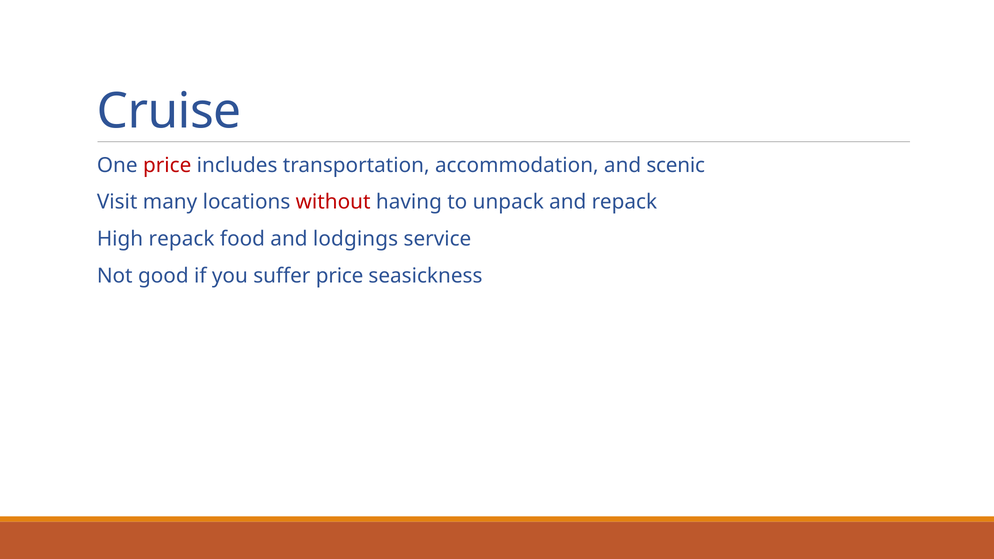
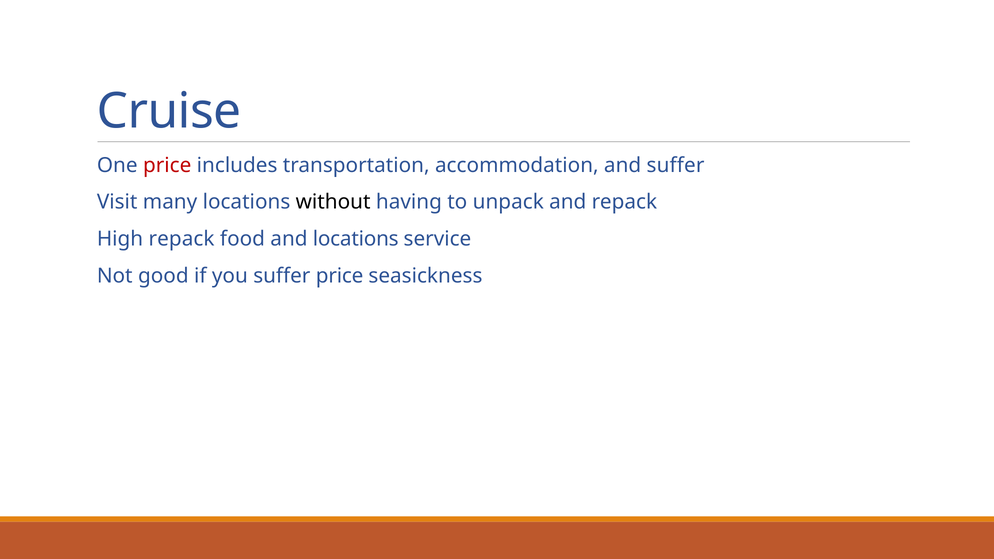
and scenic: scenic -> suffer (676, 165)
without colour: red -> black (333, 202)
and lodgings: lodgings -> locations (356, 239)
